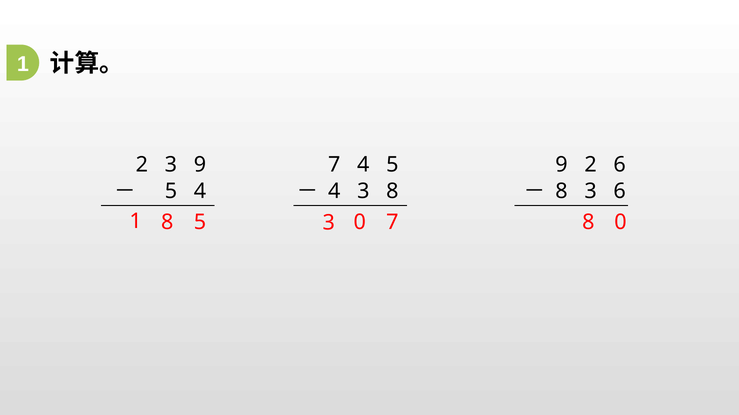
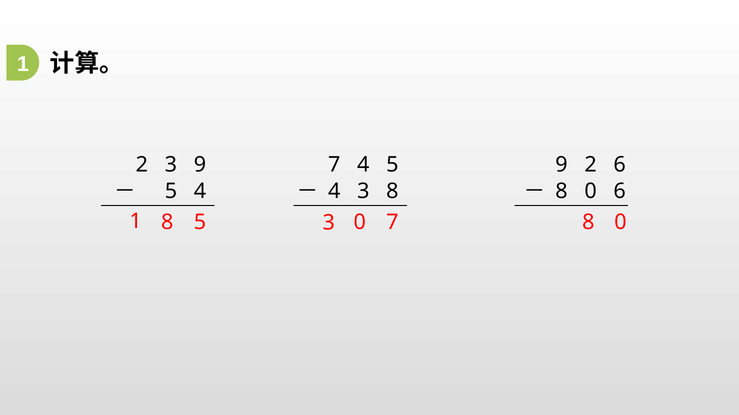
8 3: 3 -> 0 (591, 191)
